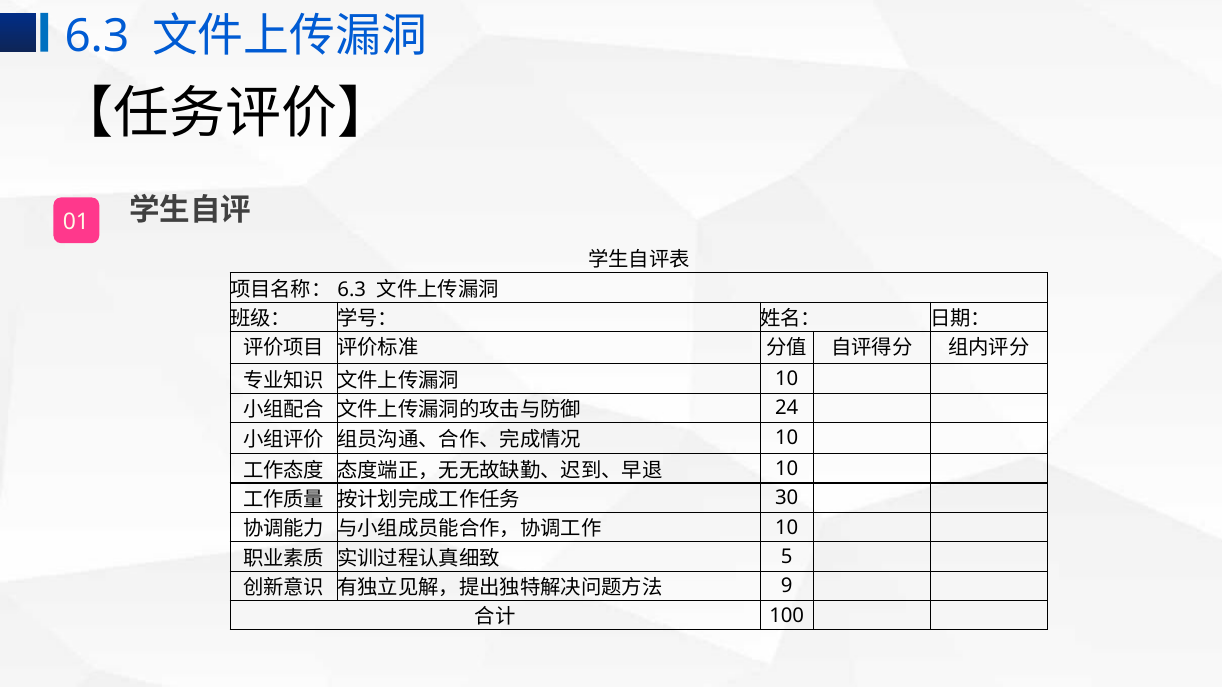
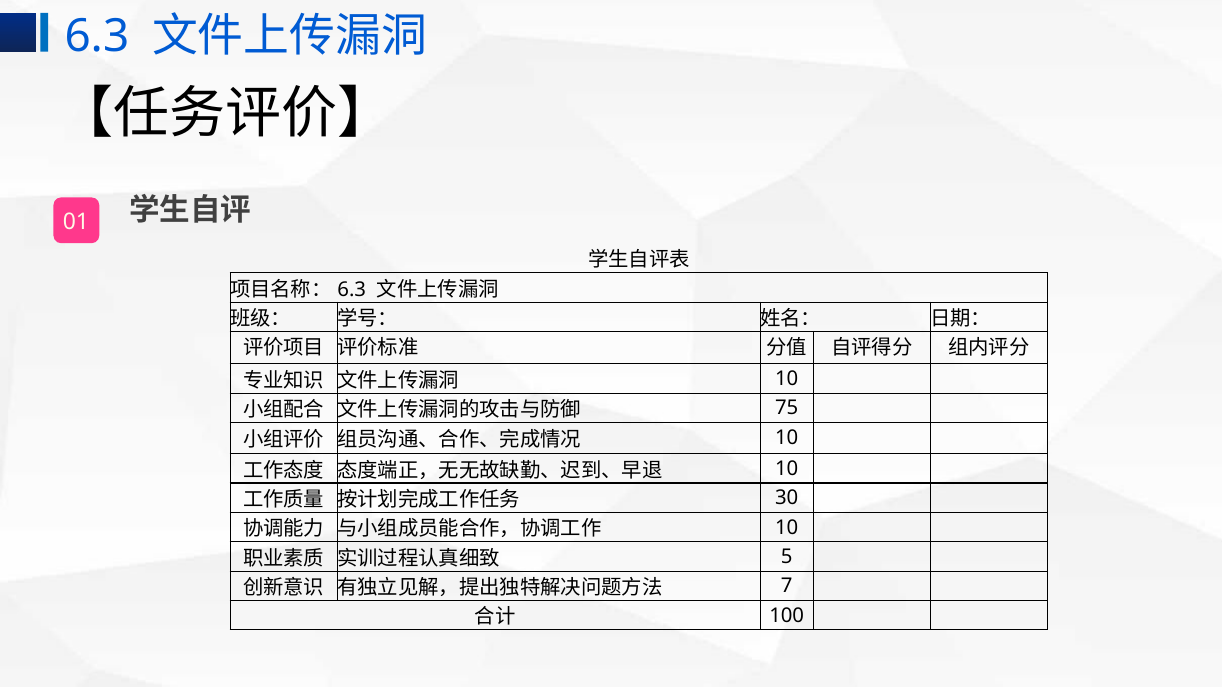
24: 24 -> 75 (787, 408)
9: 9 -> 7 (787, 586)
